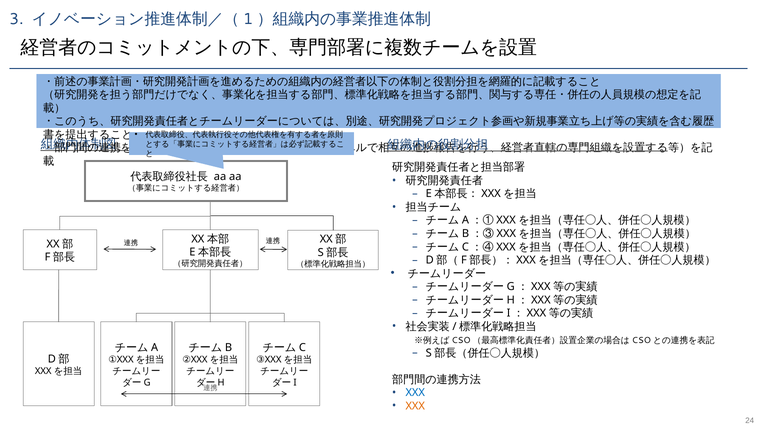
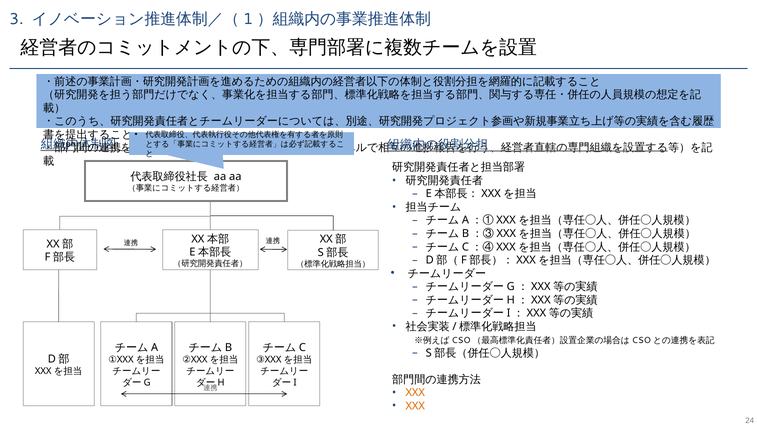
XXX colour: blue -> orange (415, 393)
